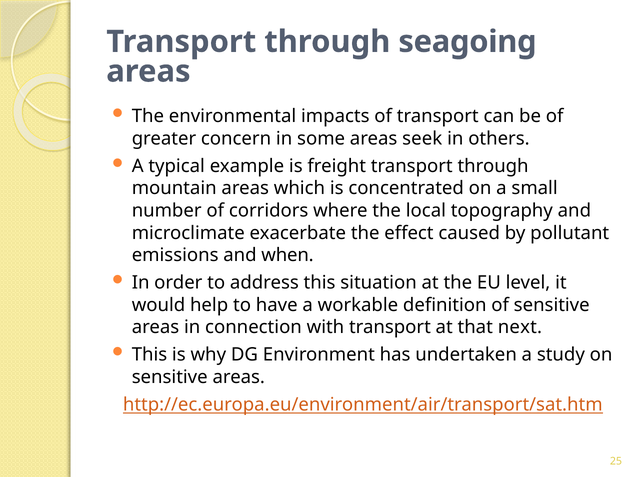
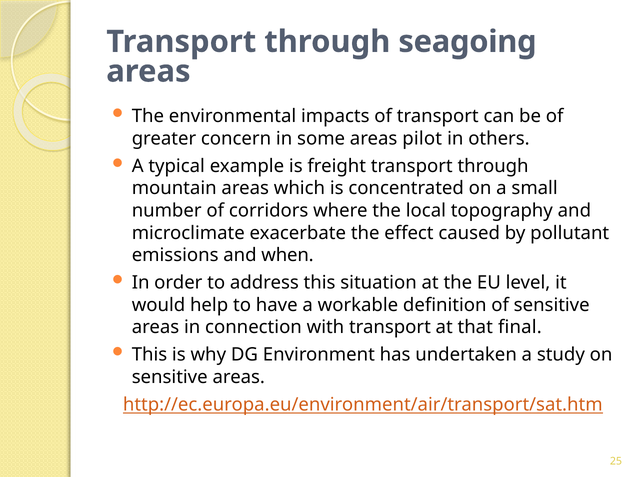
seek: seek -> pilot (422, 139)
next: next -> final (520, 328)
